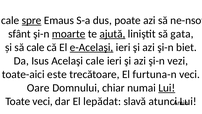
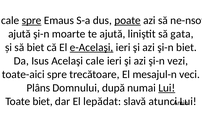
poate underline: none -> present (128, 20)
sfânt: sfânt -> ajută (19, 34)
moarte underline: present -> none (69, 34)
ajută underline: present -> none (112, 34)
să cale: cale -> biet (36, 47)
toate-aici este: este -> spre (57, 74)
furtuna-n: furtuna-n -> mesajul-n (155, 74)
Oare: Oare -> Plâns (38, 88)
Domnului chiar: chiar -> după (114, 88)
Toate veci: veci -> biet (43, 101)
